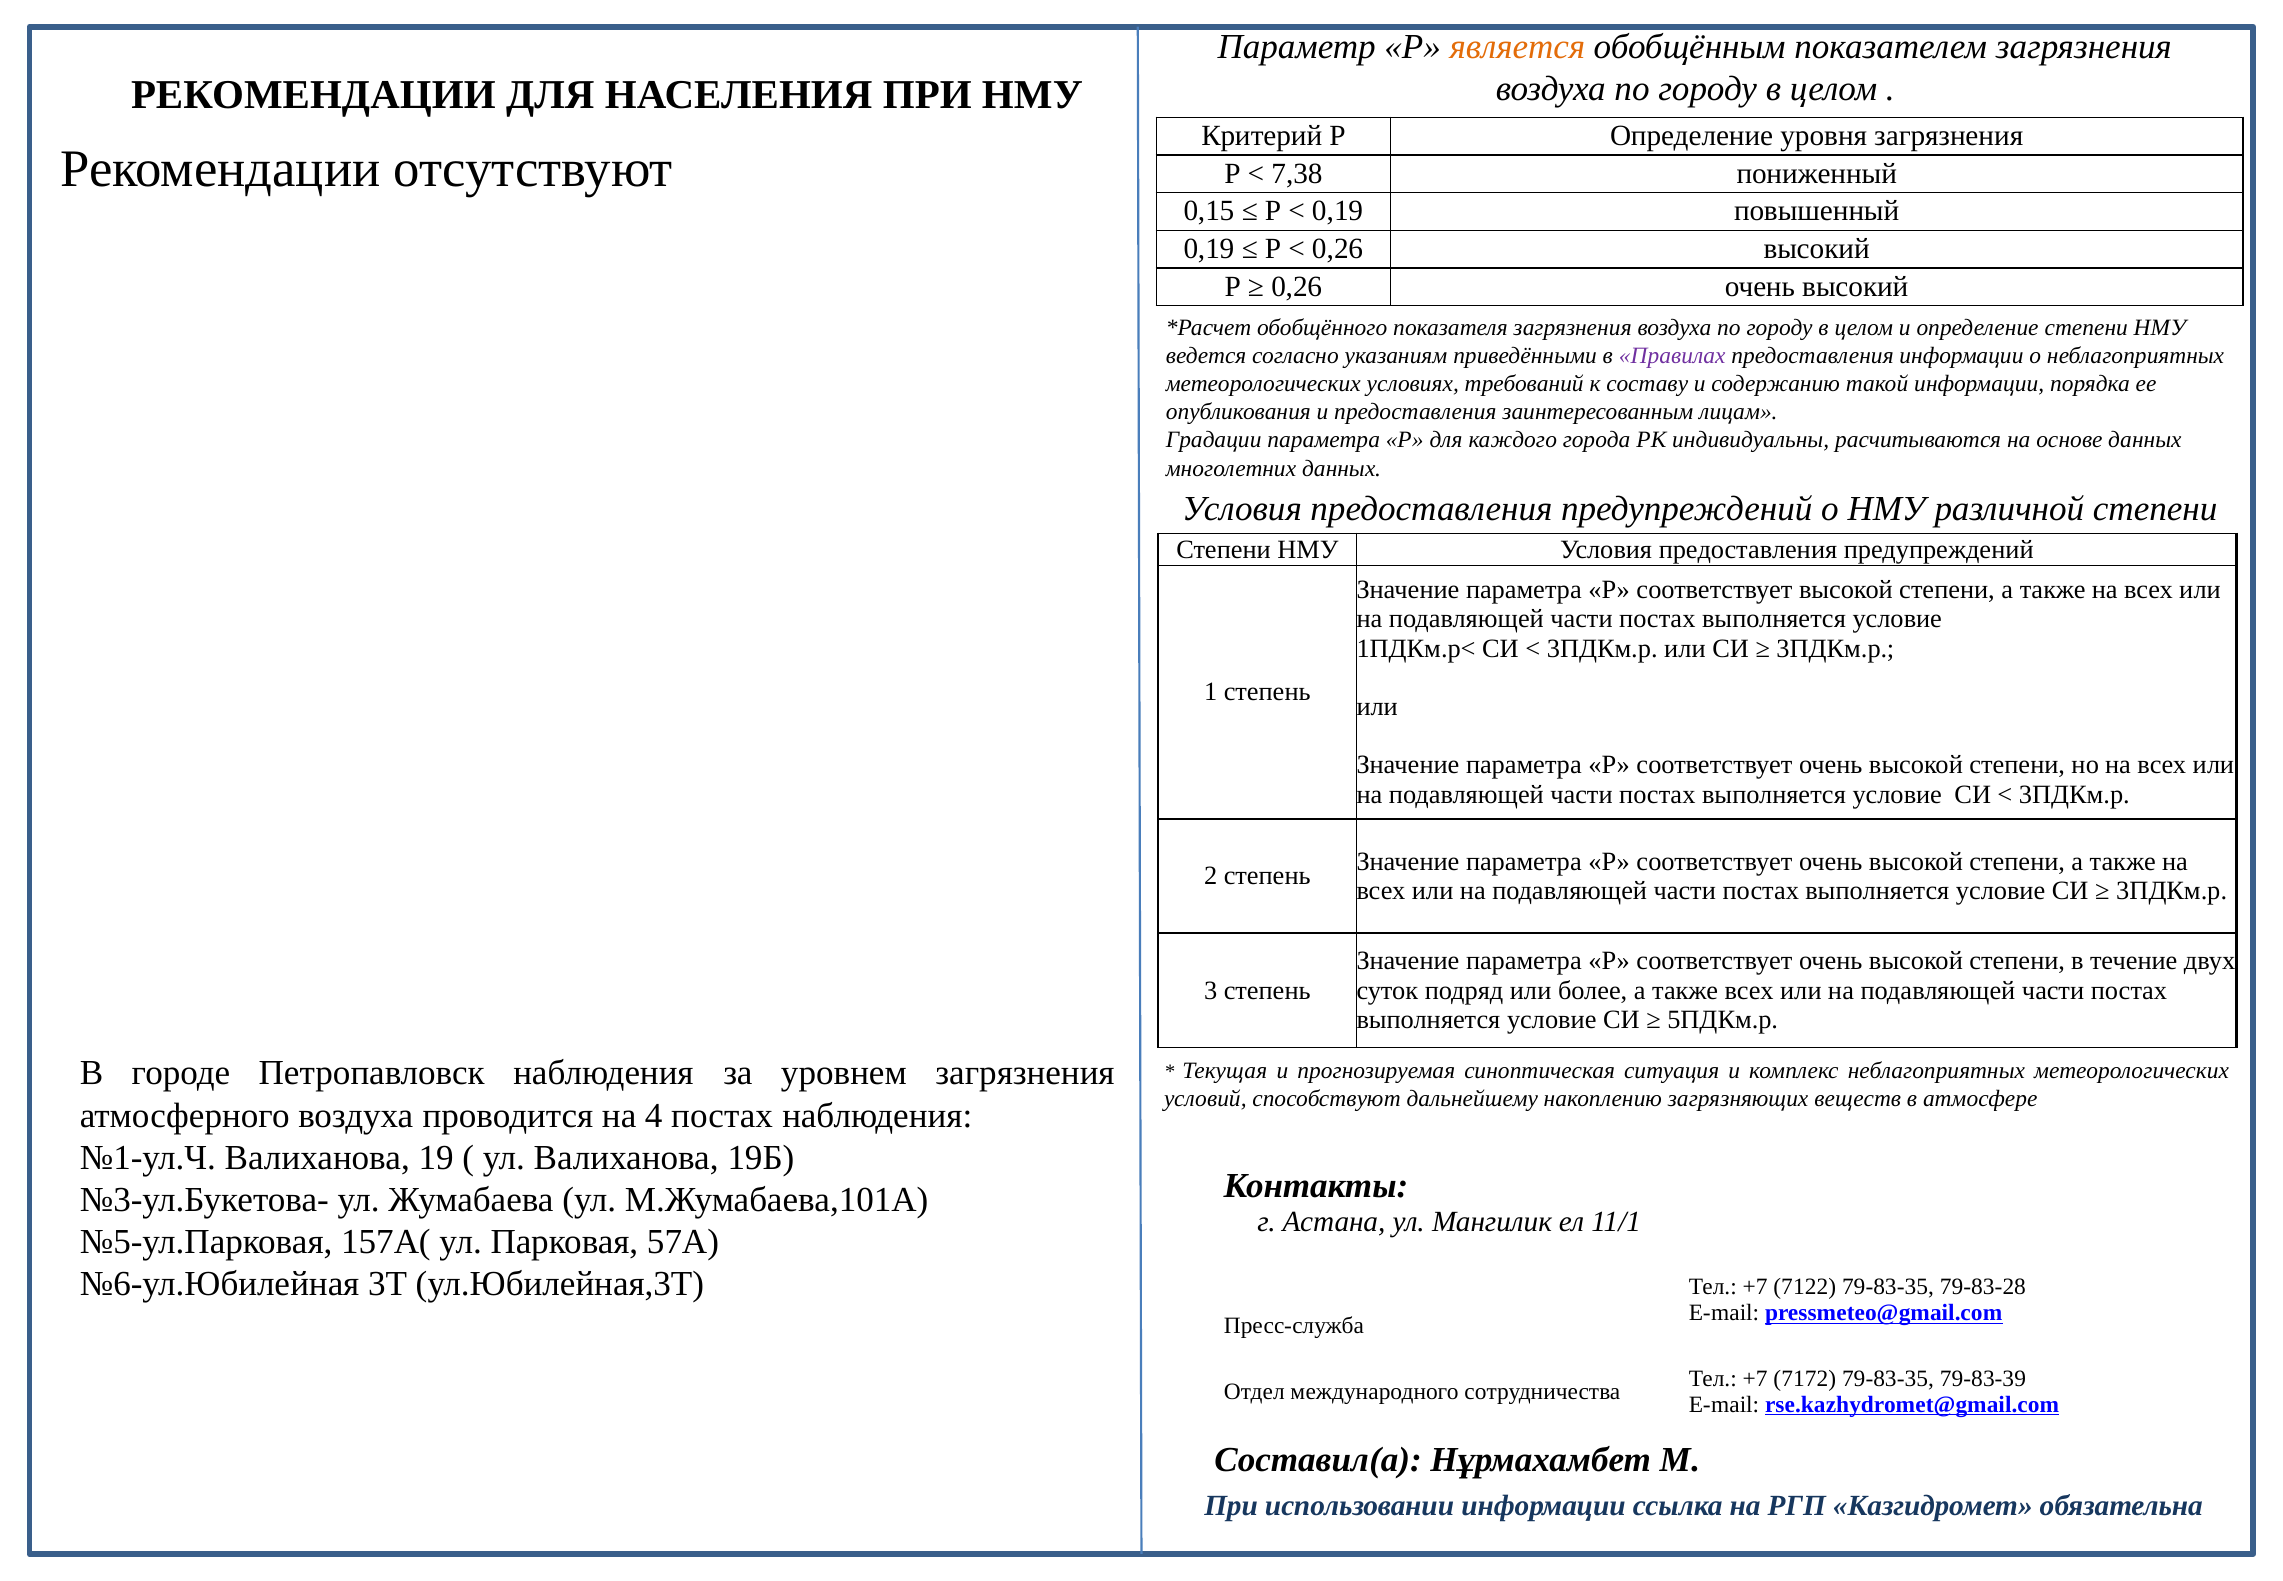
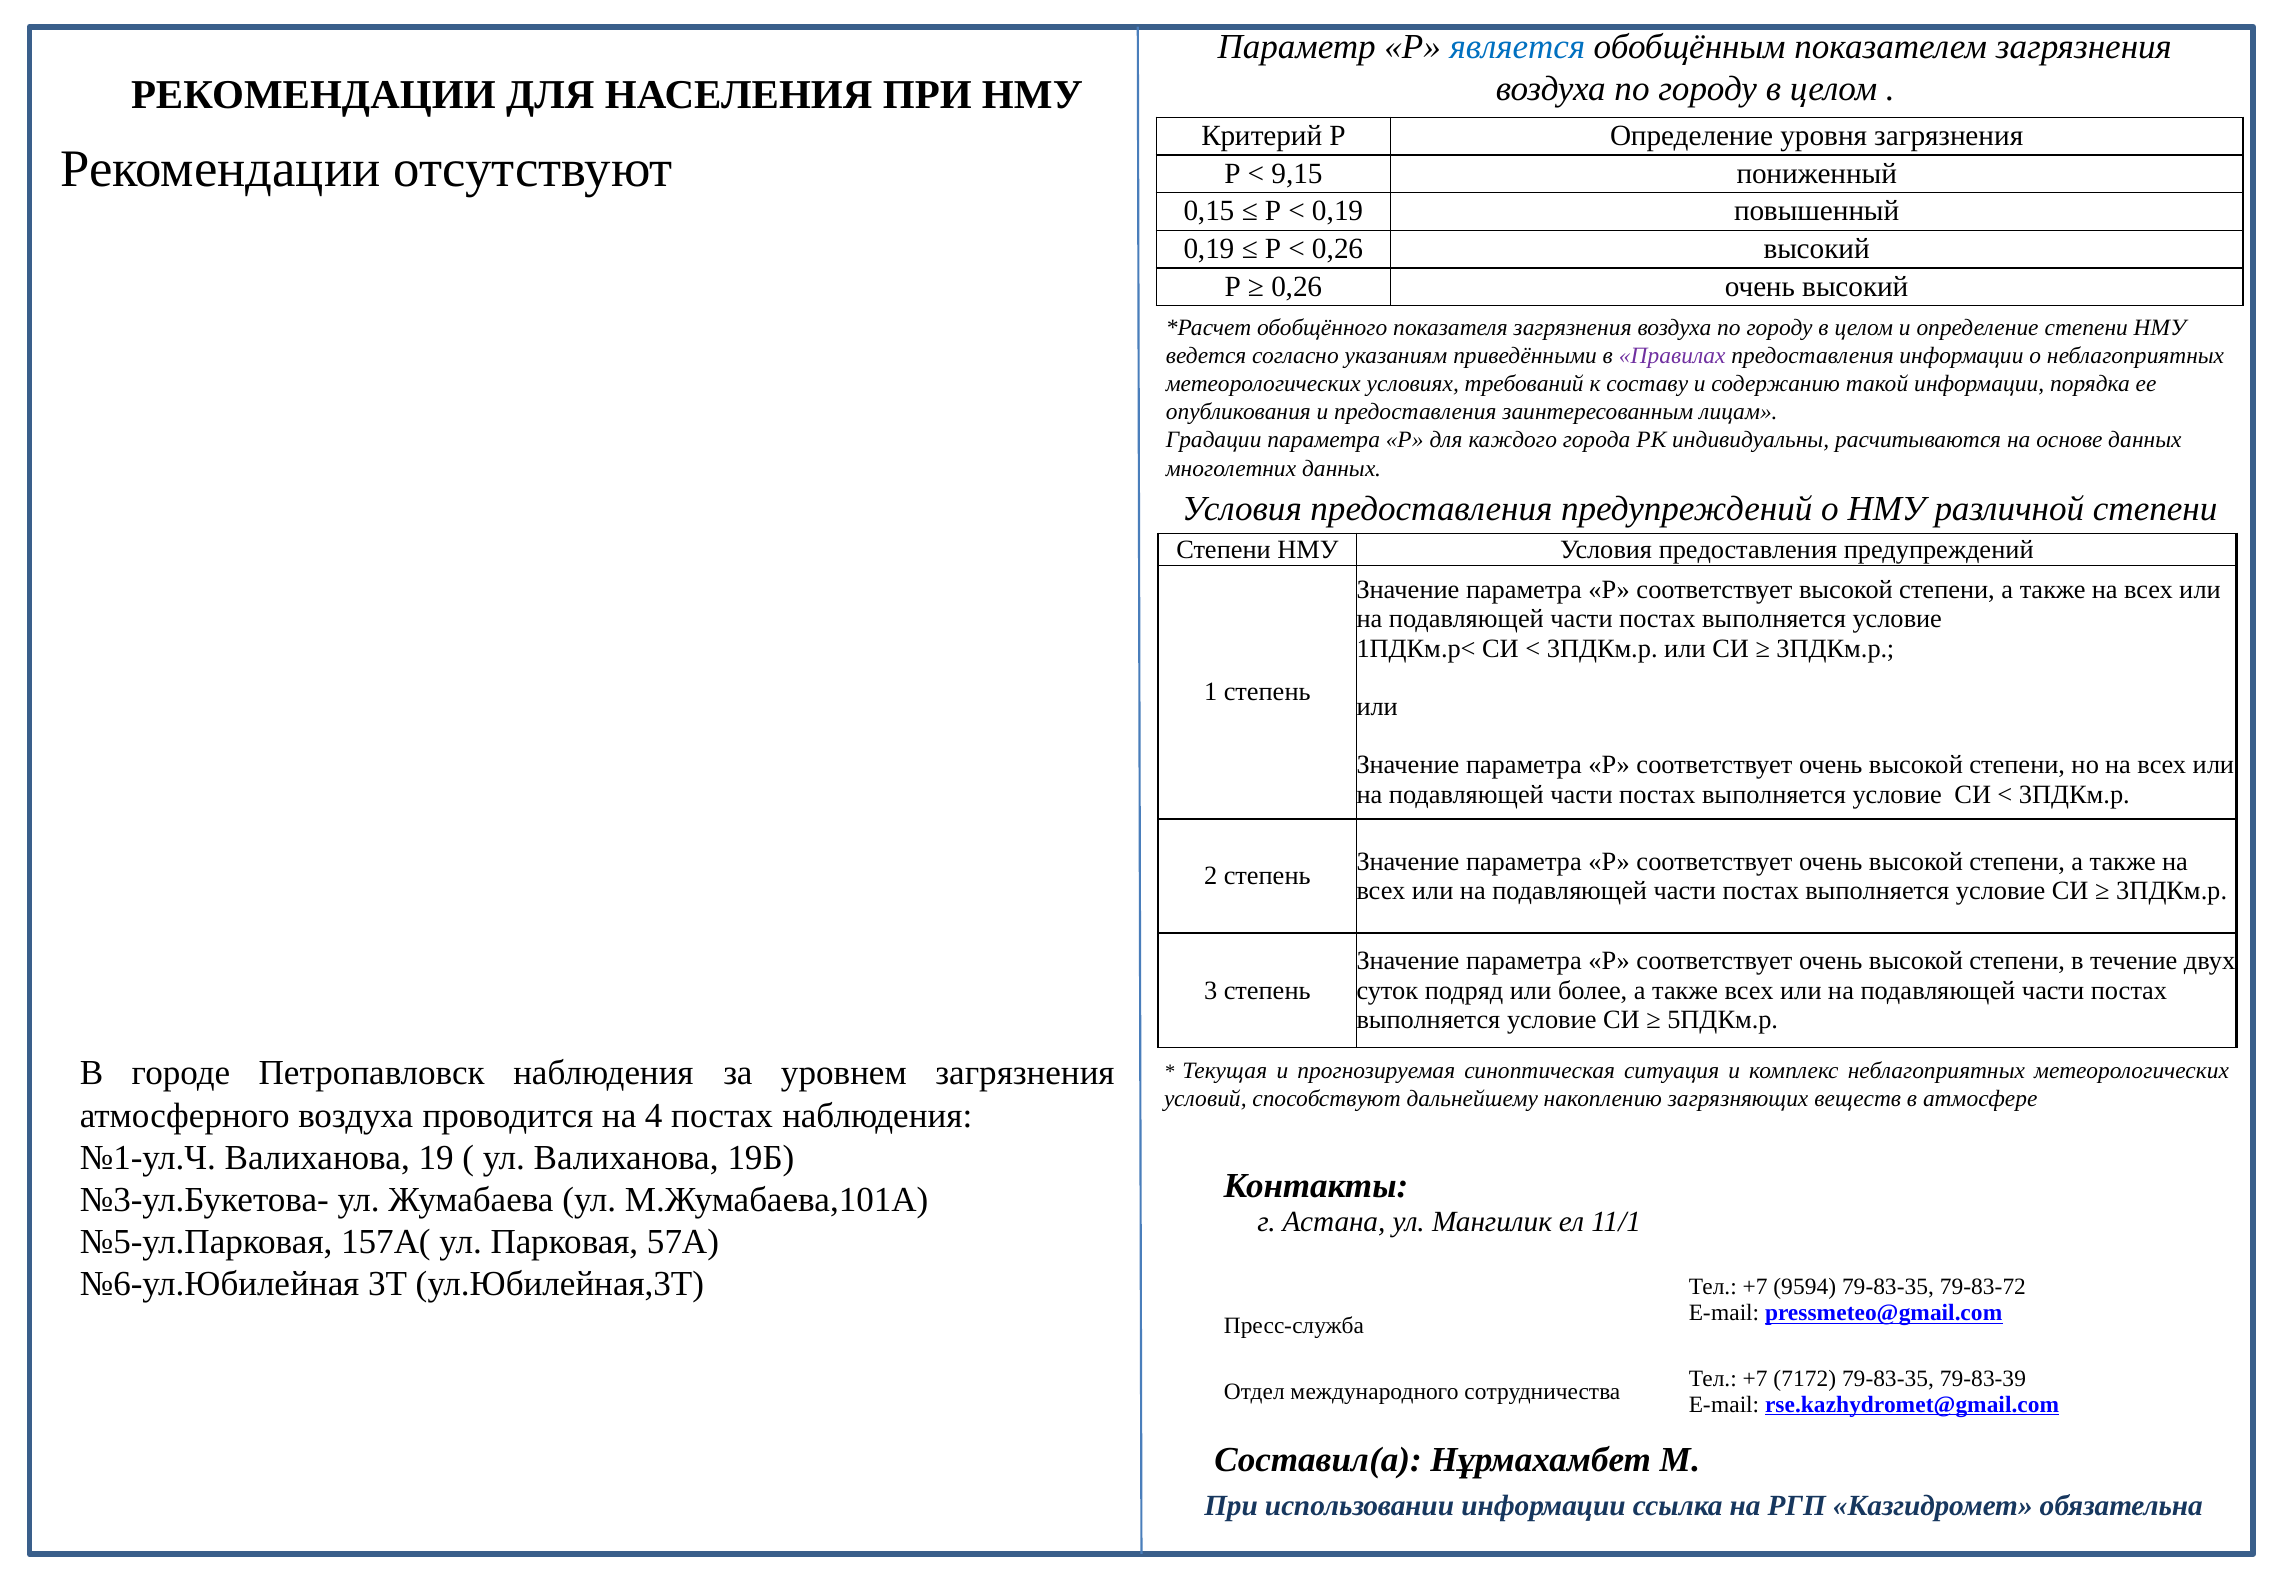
является colour: orange -> blue (1517, 47)
7,38: 7,38 -> 9,15 (1297, 173)
7122: 7122 -> 9594 (1805, 1287)
79-83-28: 79-83-28 -> 79-83-72 (1983, 1287)
